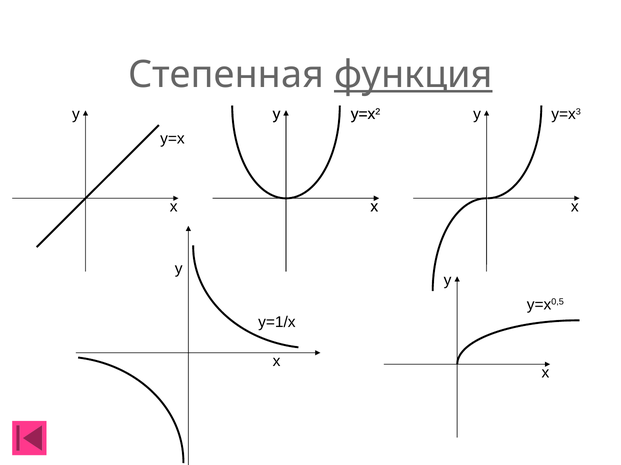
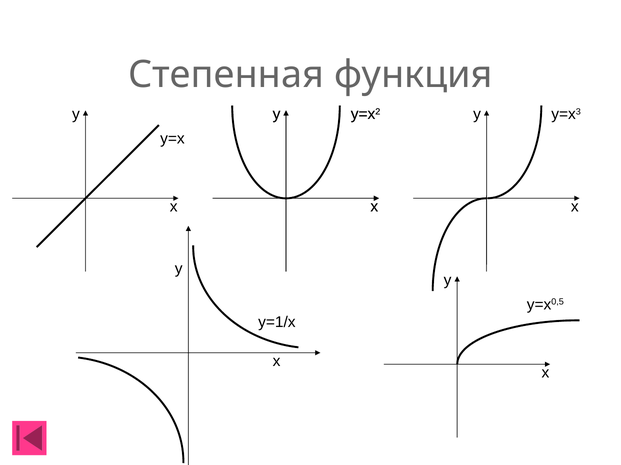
функция underline: present -> none (413, 75)
